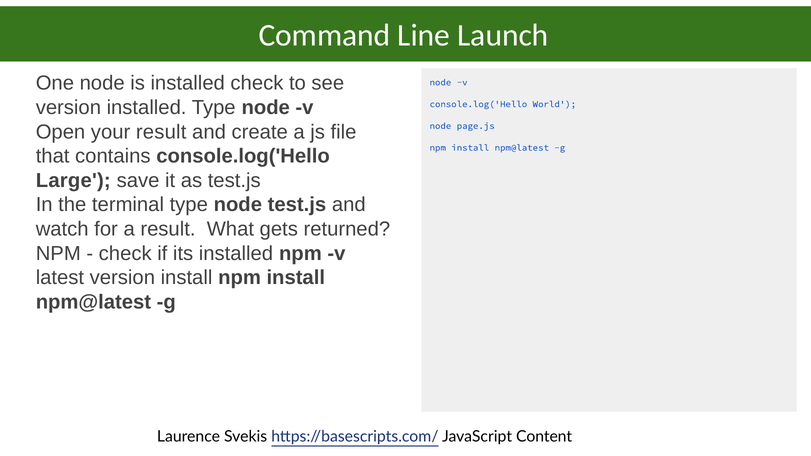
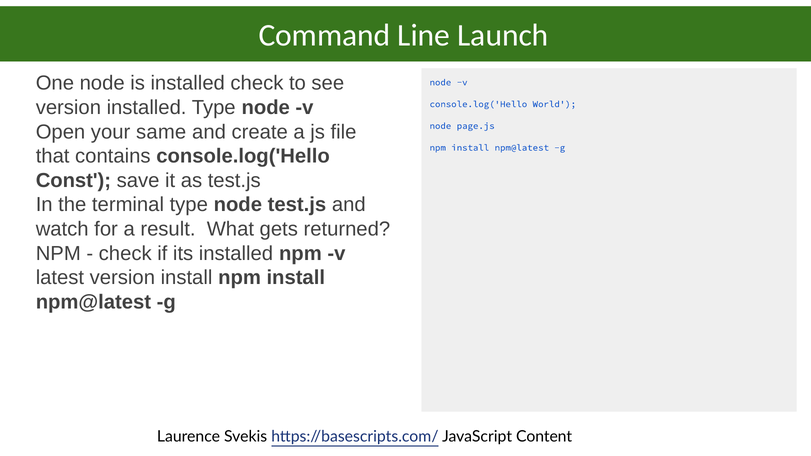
your result: result -> same (161, 132)
Large: Large -> Const (73, 181)
